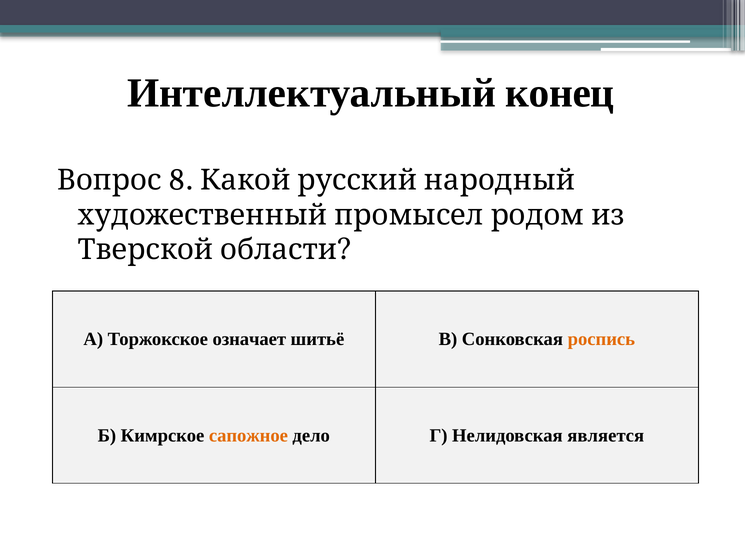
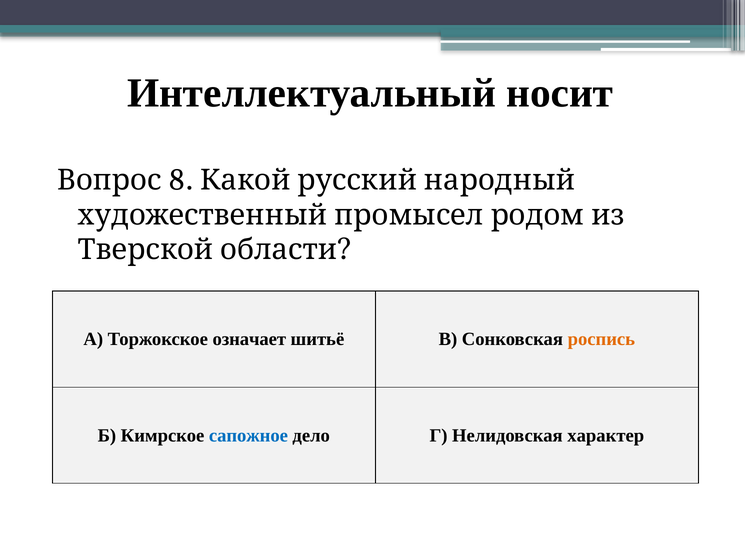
конец: конец -> носит (560, 93)
сапожное colour: orange -> blue (248, 435)
является: является -> характер (606, 435)
